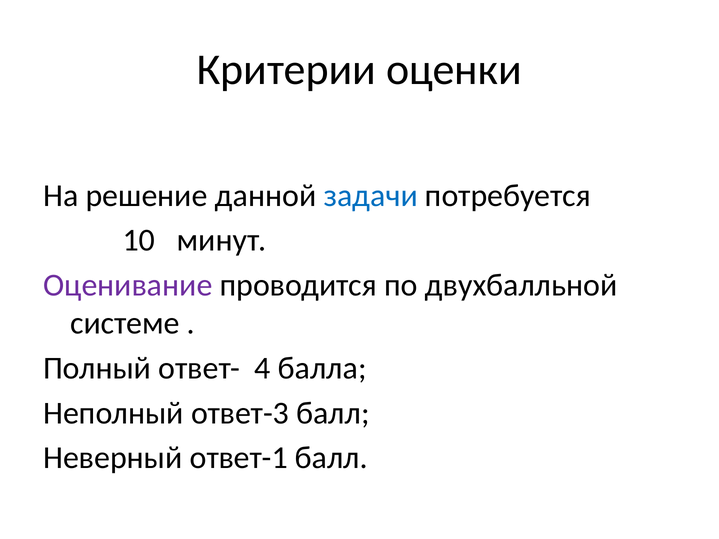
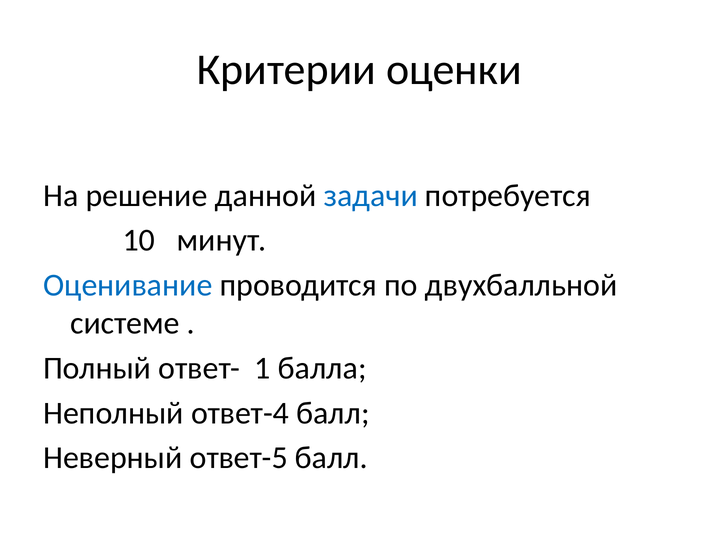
Оценивание colour: purple -> blue (128, 285)
4: 4 -> 1 (263, 368)
ответ-3: ответ-3 -> ответ-4 (240, 413)
ответ-1: ответ-1 -> ответ-5 (239, 458)
